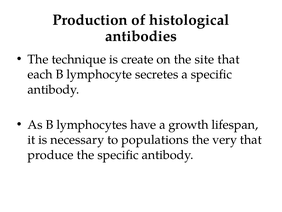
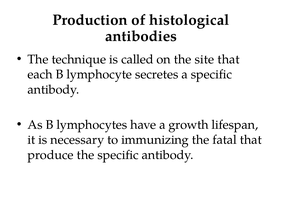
create: create -> called (137, 59)
populations: populations -> immunizing (155, 139)
very: very -> fatal (225, 139)
